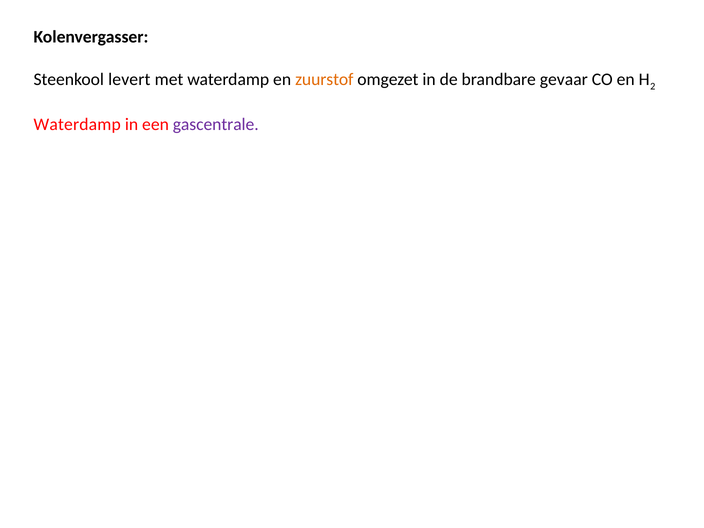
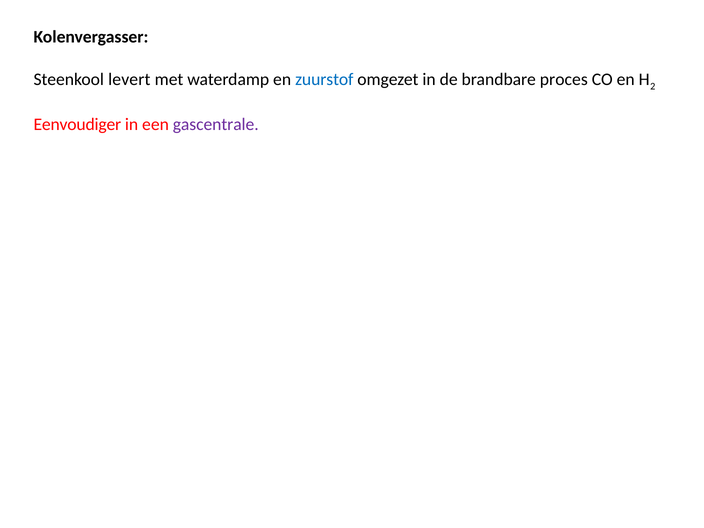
zuurstof colour: orange -> blue (324, 79)
gevaar: gevaar -> proces (564, 79)
Waterdamp: Waterdamp -> Eenvoudiger (77, 124)
